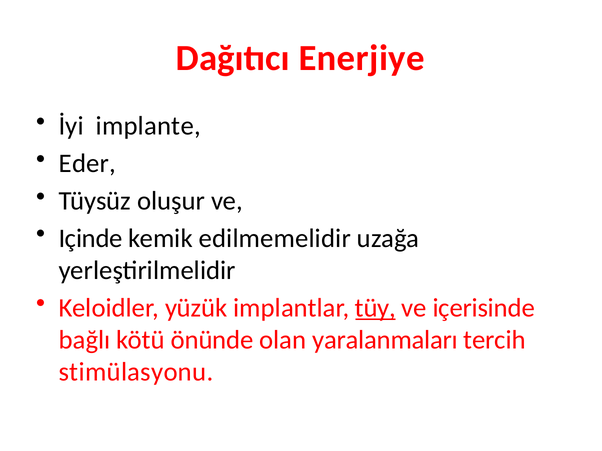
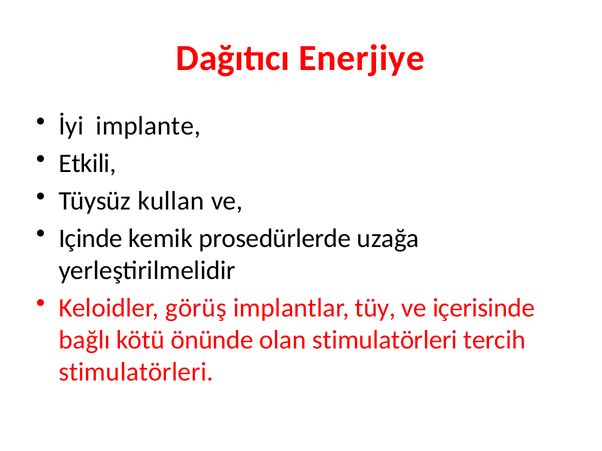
Eder: Eder -> Etkili (88, 164)
oluşur: oluşur -> kullan (171, 201)
edilmemelidir: edilmemelidir -> prosedürlerde (275, 239)
yüzük: yüzük -> görüş (196, 308)
tüy underline: present -> none (375, 308)
olan yaralanmaları: yaralanmaları -> stimulatörleri (385, 340)
stimülasyonu: stimülasyonu -> stimulatörleri (136, 373)
